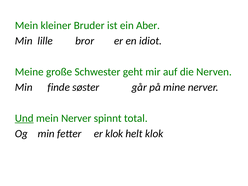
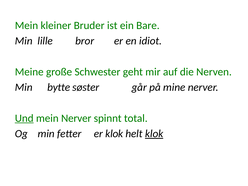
Aber: Aber -> Bare (148, 26)
finde: finde -> bytte (59, 87)
klok underline: none -> present (154, 134)
